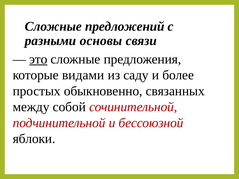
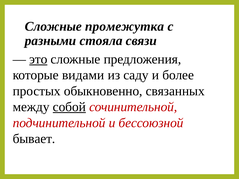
предложений: предложений -> промежутка (125, 26)
основы: основы -> стояла (101, 41)
собой underline: none -> present (69, 107)
яблоки: яблоки -> бывает (34, 139)
